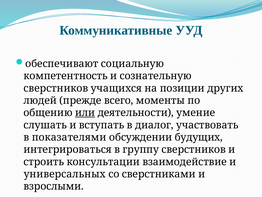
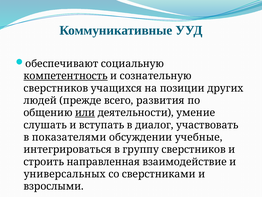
компетентность underline: none -> present (66, 76)
моменты: моменты -> развития (160, 100)
будущих: будущих -> учебные (199, 137)
консультации: консультации -> направленная (103, 161)
